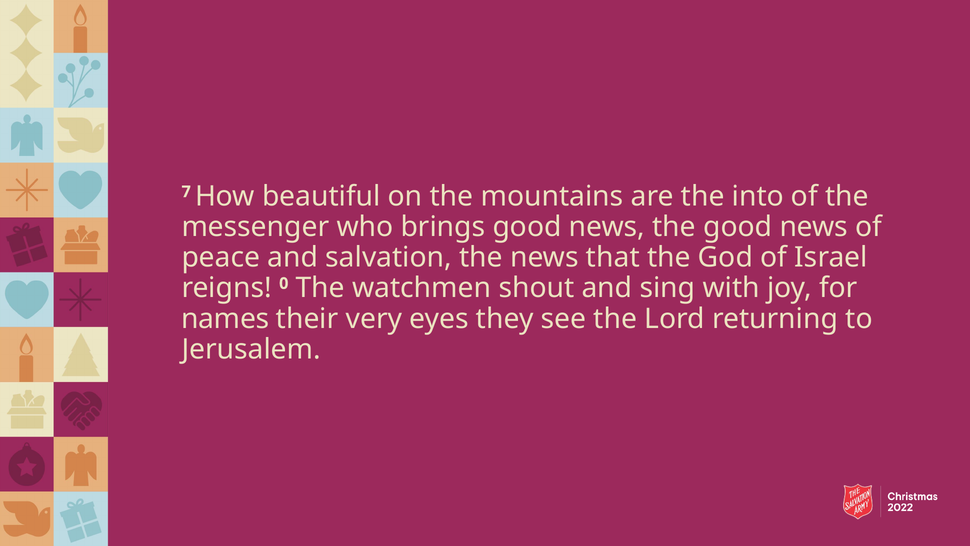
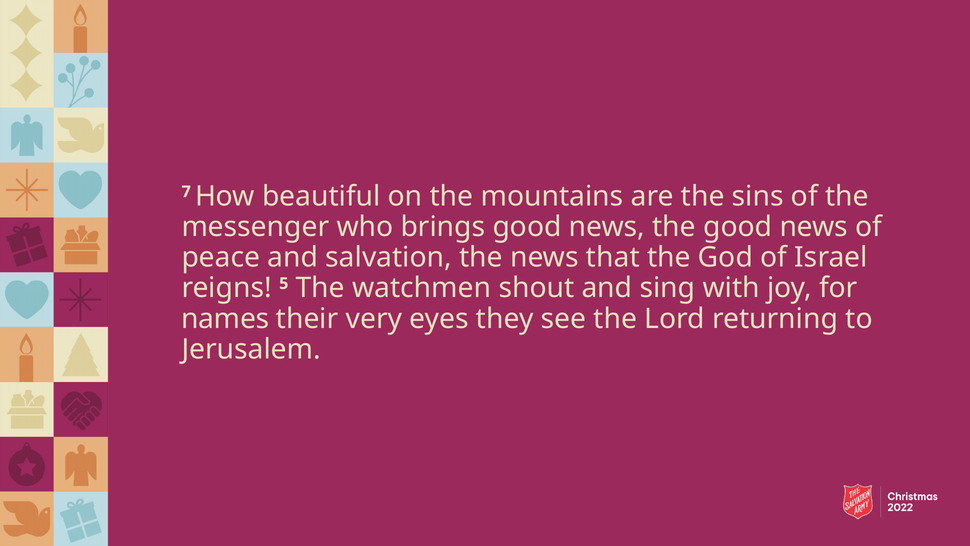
into: into -> sins (758, 196)
0: 0 -> 5 (284, 283)
